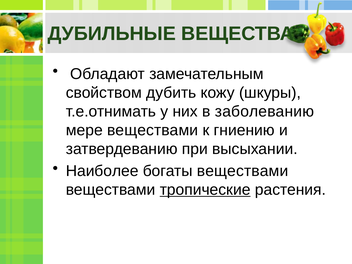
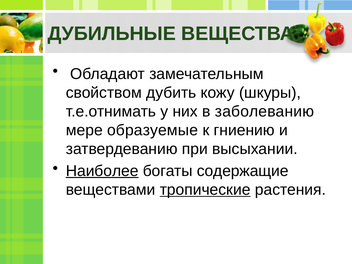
мере веществами: веществами -> образуемые (153, 130)
Наиболее underline: none -> present (102, 171)
богаты веществами: веществами -> содержащие (243, 171)
